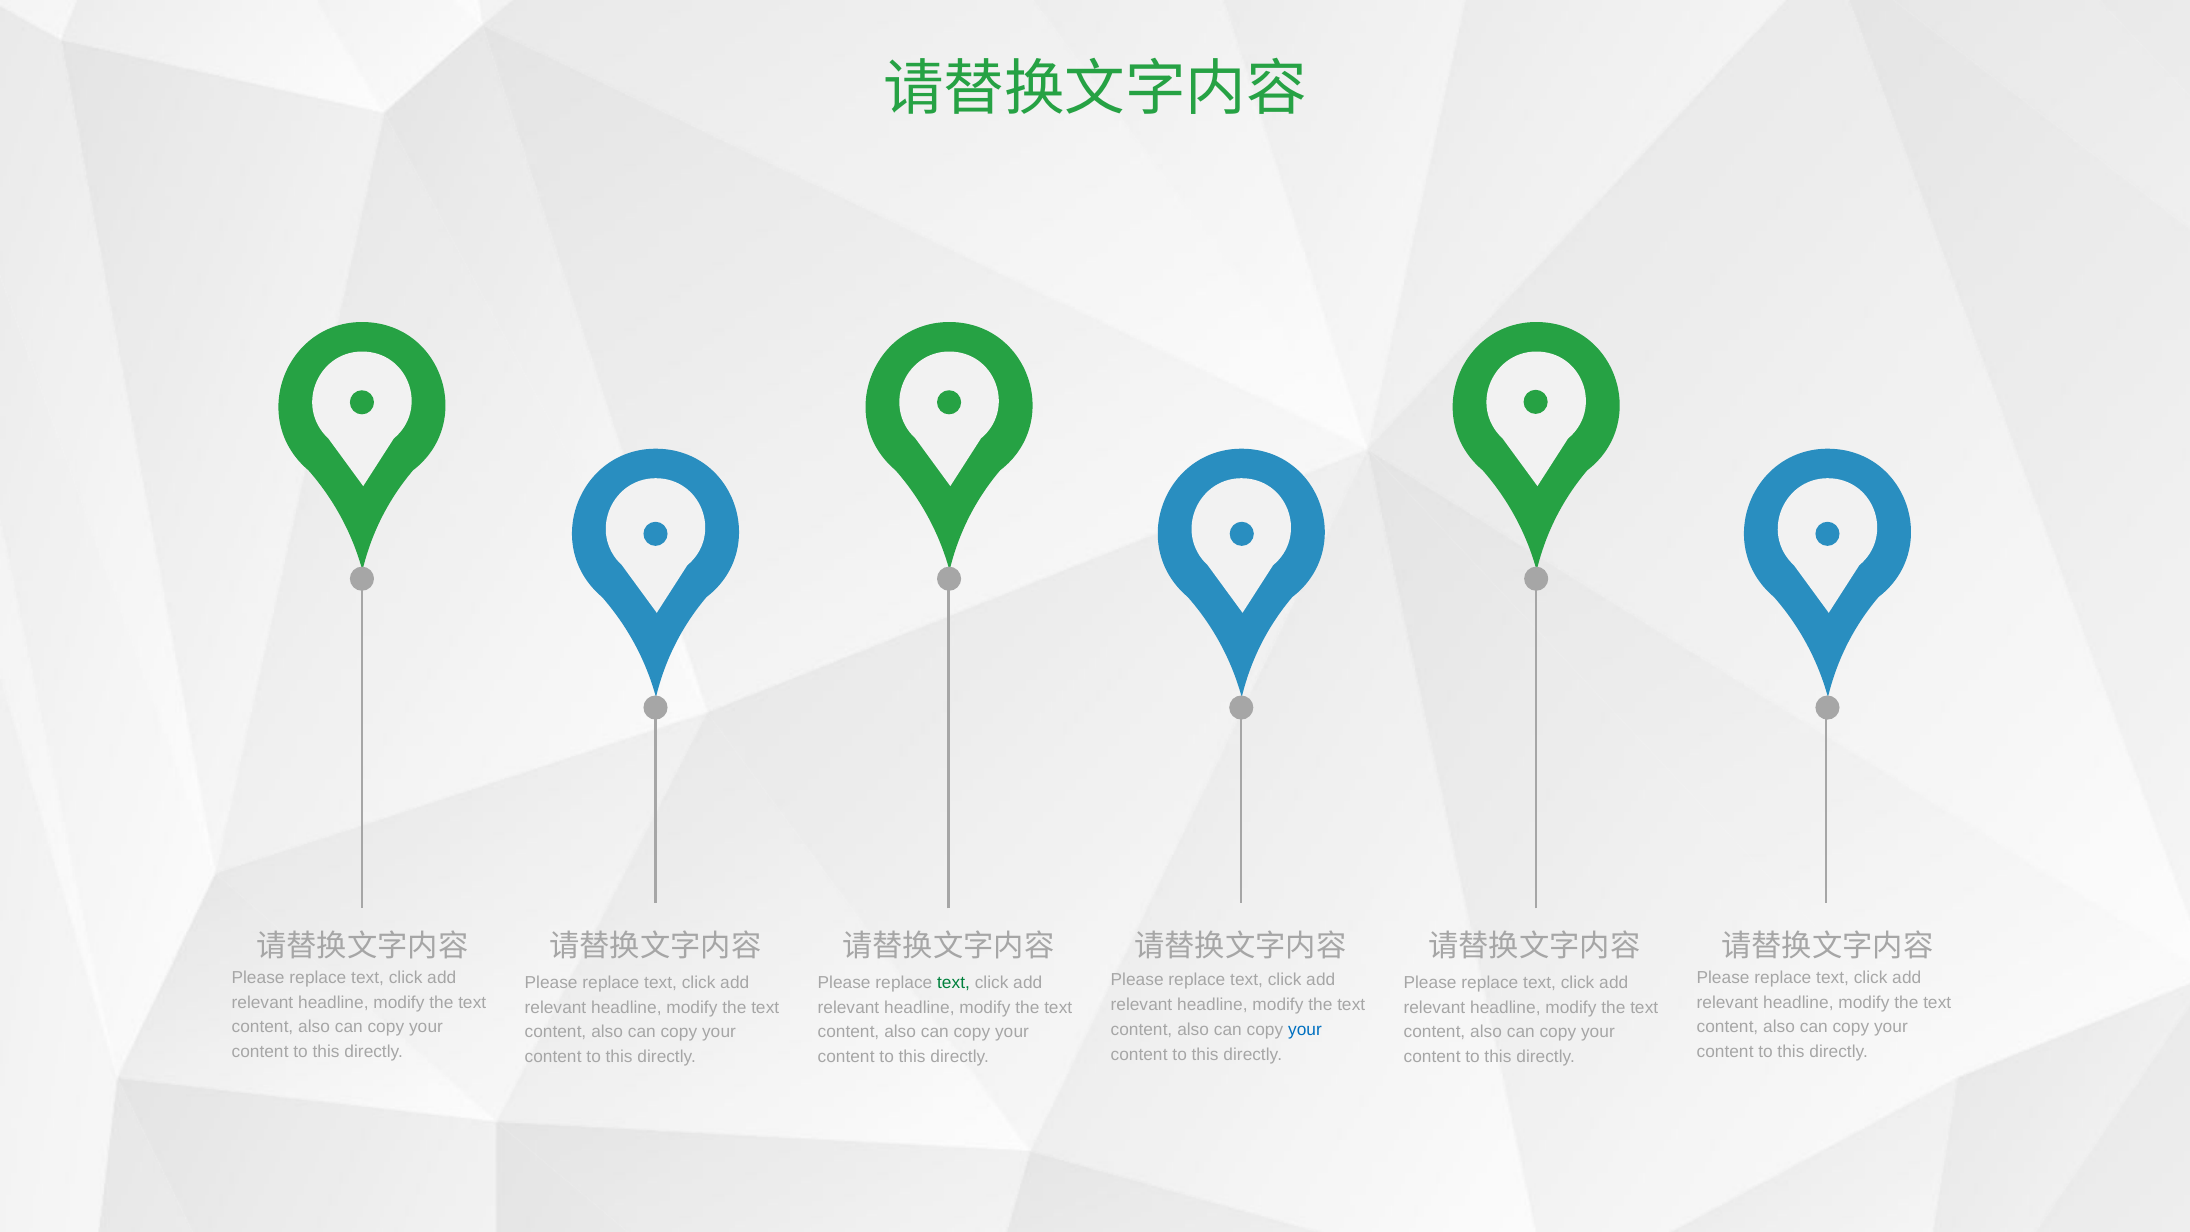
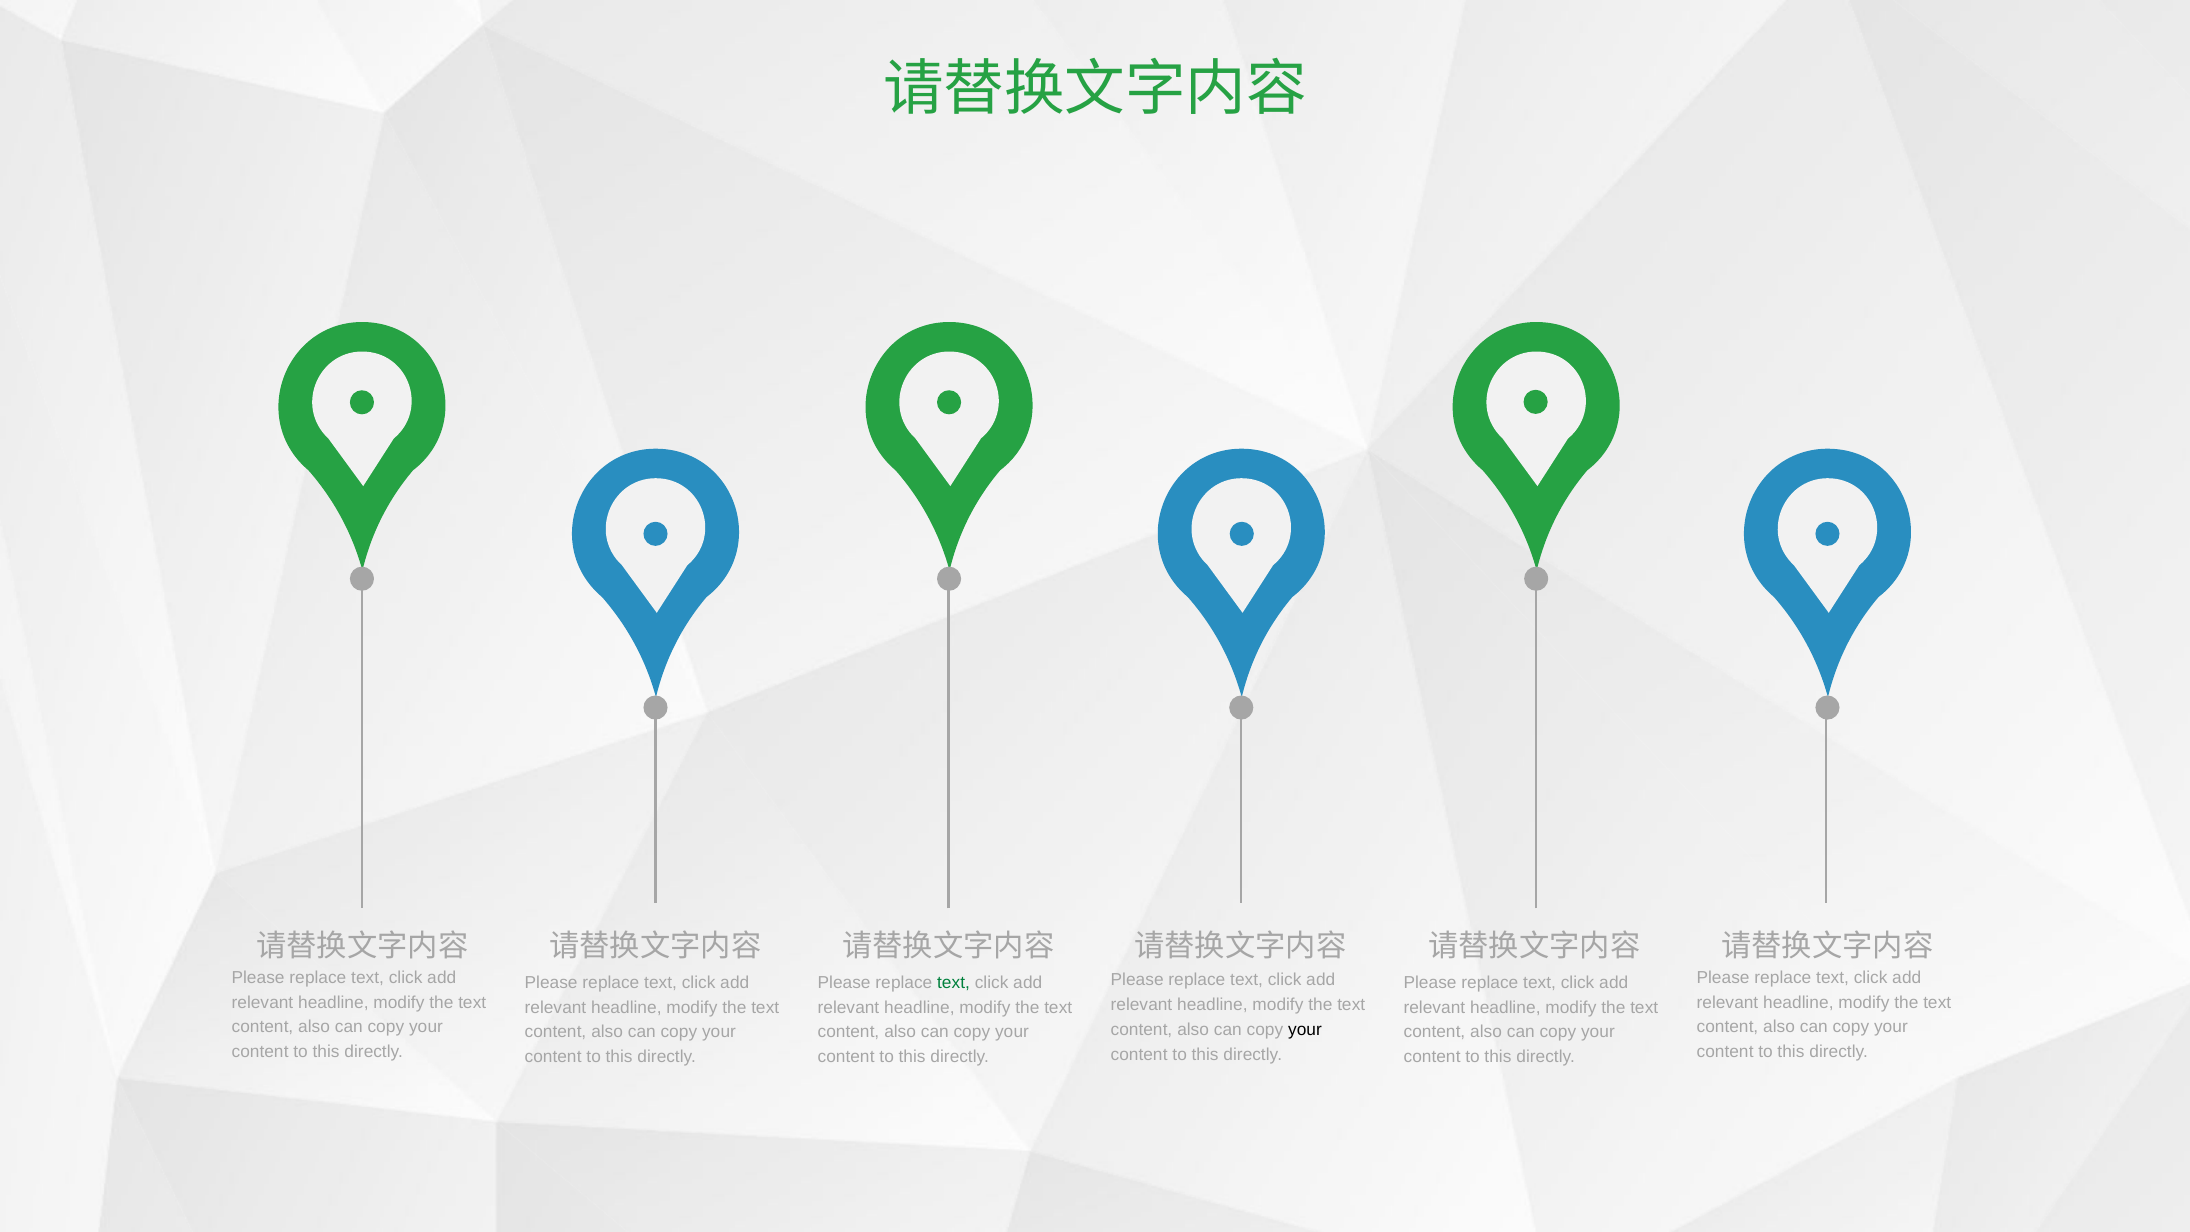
your colour: blue -> black (1305, 1030)
